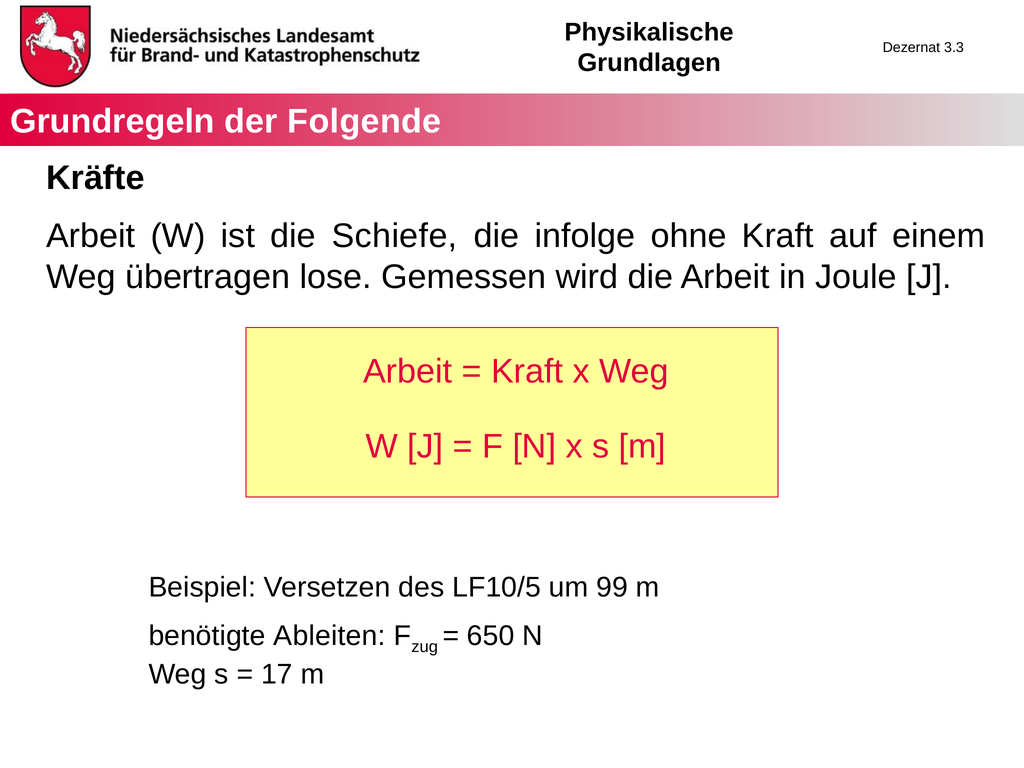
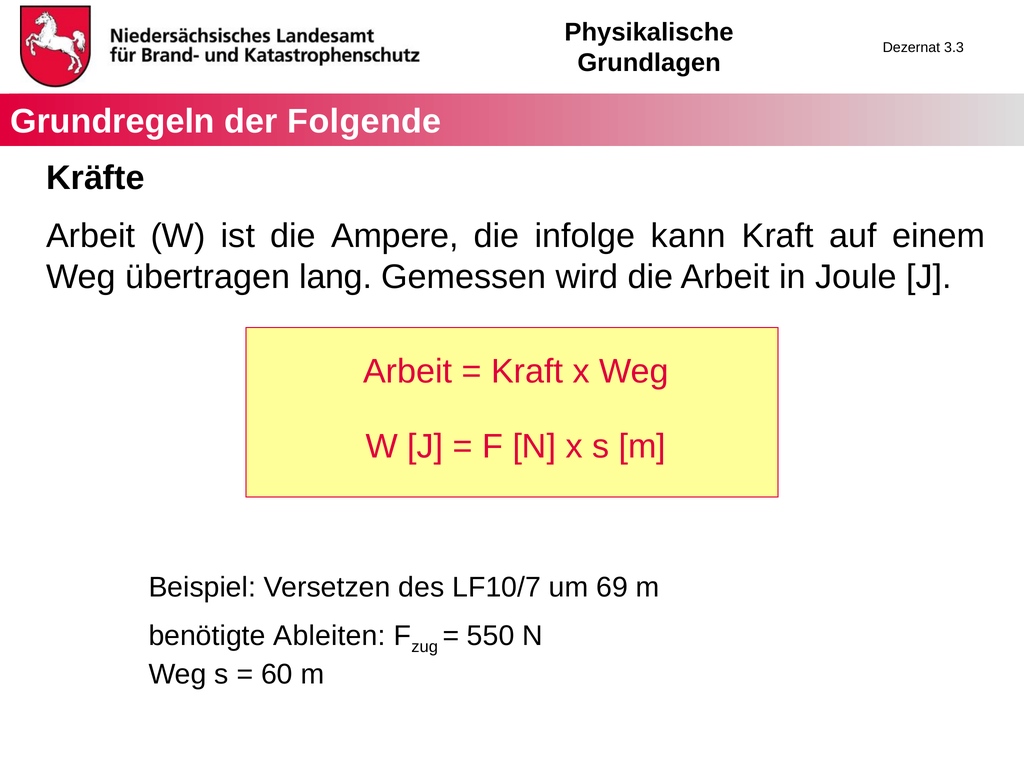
Schiefe: Schiefe -> Ampere (395, 236)
ohne: ohne -> kann (688, 236)
lose: lose -> lang (336, 277)
LF10/5: LF10/5 -> LF10/7 (497, 587)
99: 99 -> 69 (612, 587)
650: 650 -> 550 (491, 636)
17: 17 -> 60 (277, 675)
